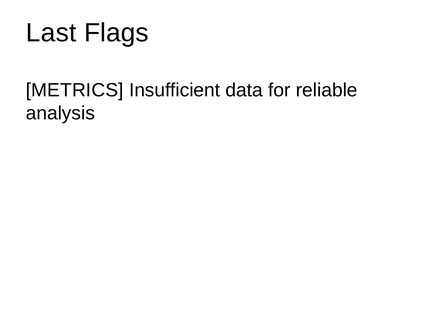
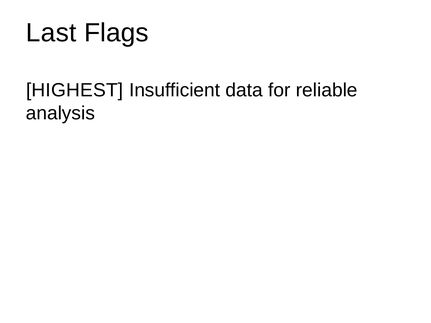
METRICS: METRICS -> HIGHEST (75, 90)
